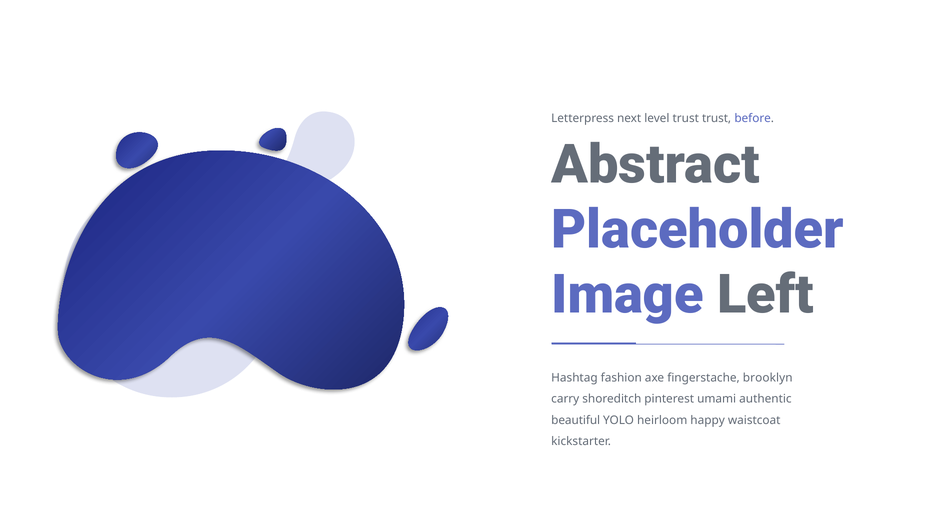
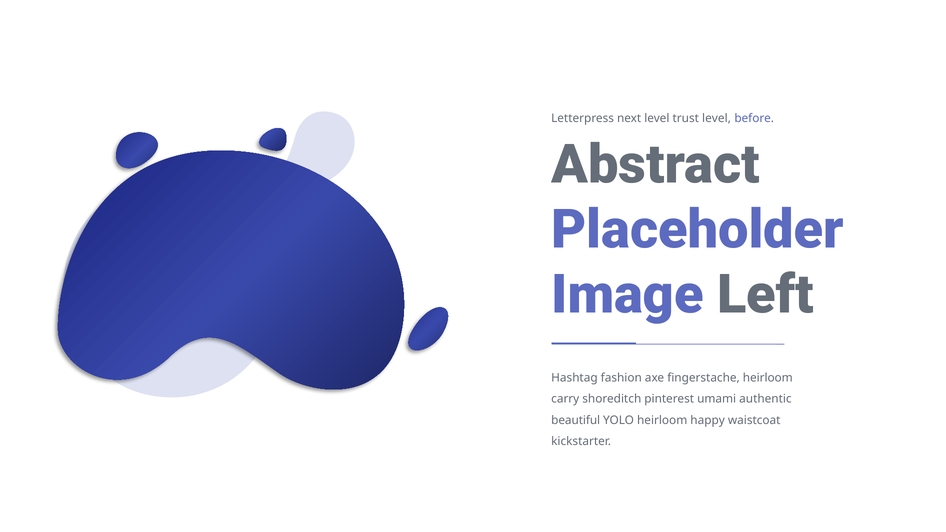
trust trust: trust -> level (716, 119)
fingerstache brooklyn: brooklyn -> heirloom (768, 378)
